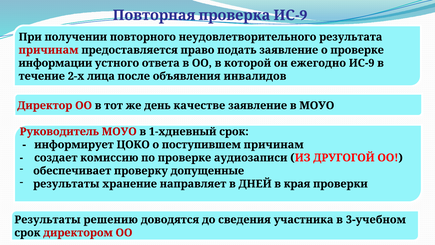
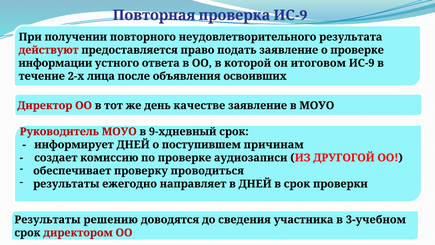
причинам: причинам -> действуют (49, 50)
ежегодно: ежегодно -> итоговом (318, 63)
инвалидов: инвалидов -> освоивших (255, 76)
1-хдневный: 1-хдневный -> 9-хдневный (183, 131)
информирует ЦОКО: ЦОКО -> ДНЕЙ (133, 144)
допущенные: допущенные -> проводиться (207, 171)
хранение: хранение -> ежегодно (130, 184)
в края: края -> срок (297, 184)
